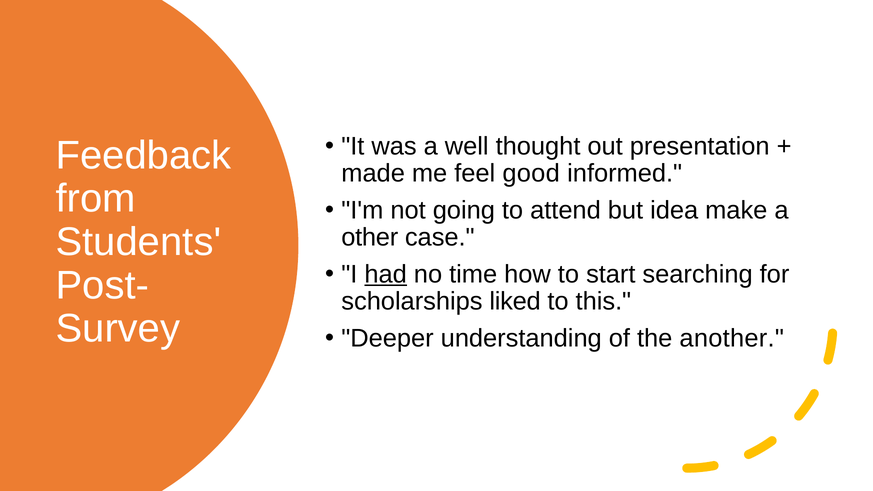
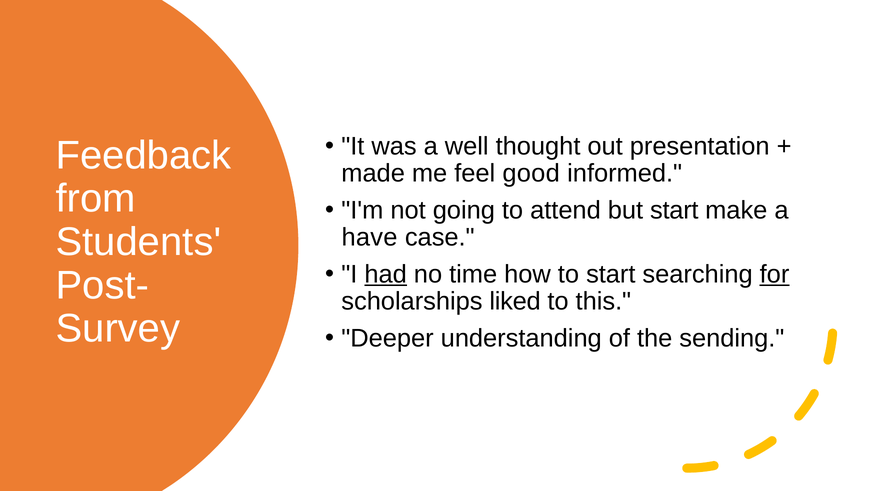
but idea: idea -> start (674, 210)
other: other -> have (369, 238)
for underline: none -> present (775, 274)
another: another -> sending (732, 338)
